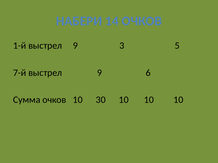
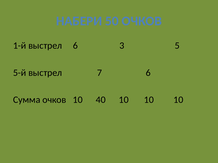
14: 14 -> 50 (112, 21)
1-й выстрел 9: 9 -> 6 (75, 46)
7-й: 7-й -> 5-й (20, 73)
9: 9 -> 7 (100, 73)
30: 30 -> 40 (101, 100)
